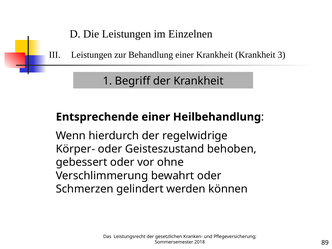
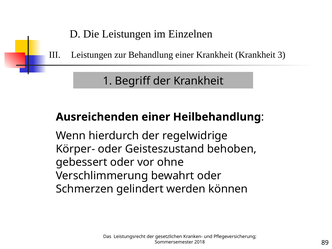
Entsprechende: Entsprechende -> Ausreichenden (97, 117)
